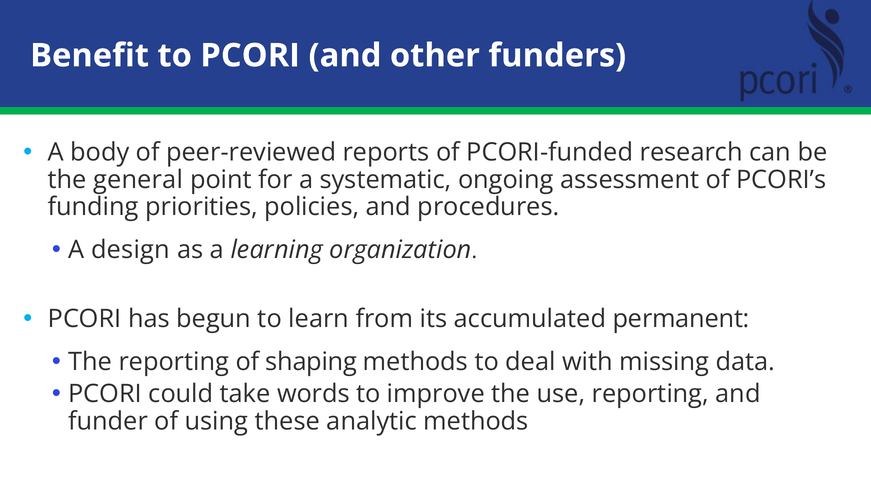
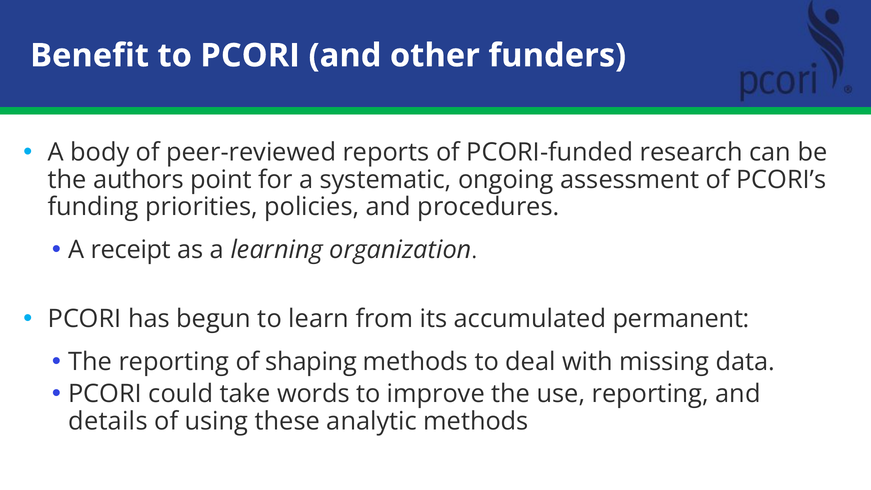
general: general -> authors (138, 180)
design: design -> receipt (131, 250)
funder: funder -> details (108, 421)
